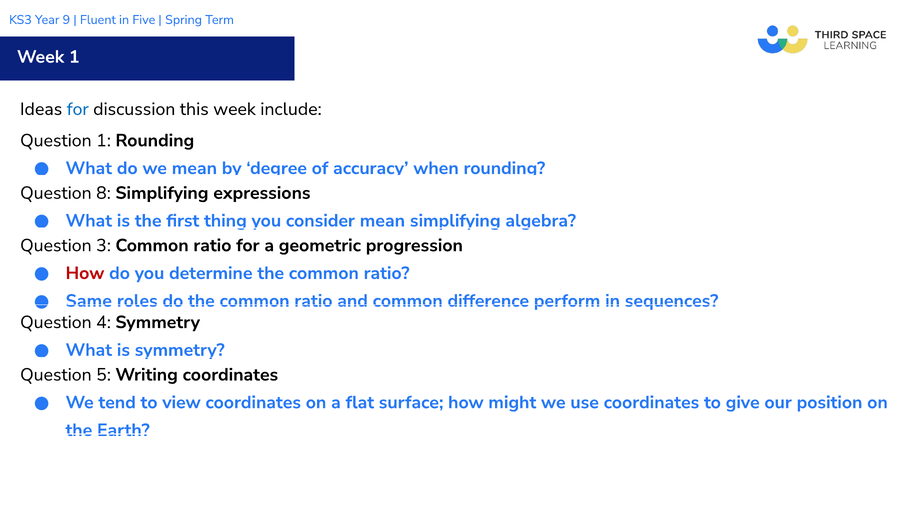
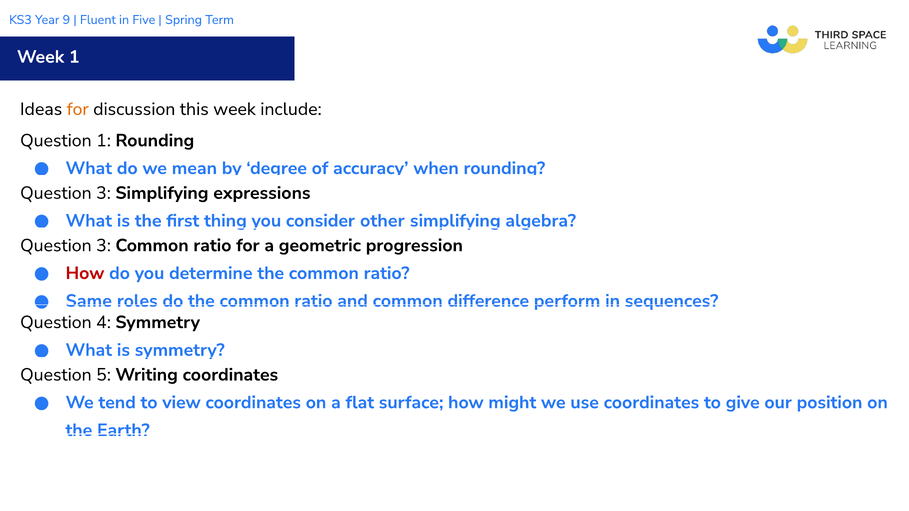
for colour: blue -> orange (78, 109)
8: 8 -> 3 (103, 193)
consider mean: mean -> other (382, 221)
